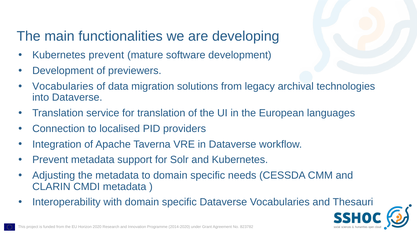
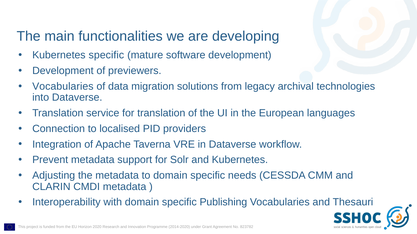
Kubernetes prevent: prevent -> specific (106, 55)
specific Dataverse: Dataverse -> Publishing (223, 203)
